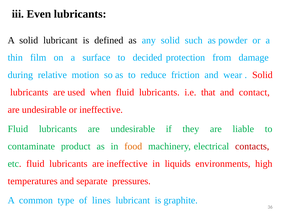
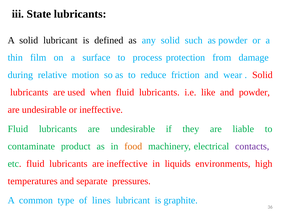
Even: Even -> State (39, 14)
decided: decided -> process (147, 58)
that: that -> like (208, 93)
and contact: contact -> powder (254, 93)
contacts colour: red -> purple (252, 147)
